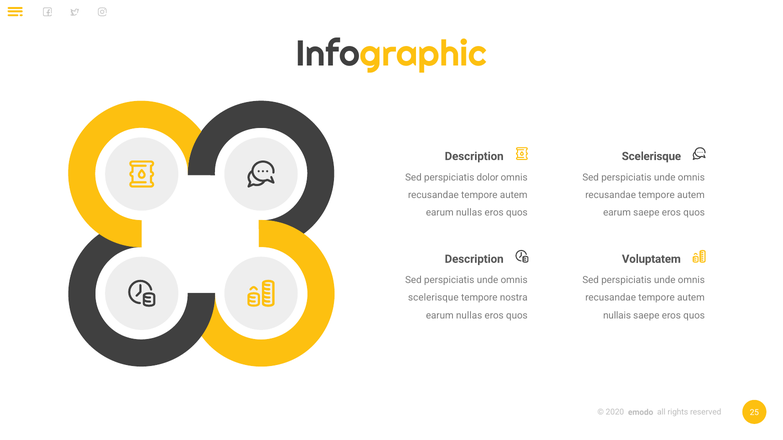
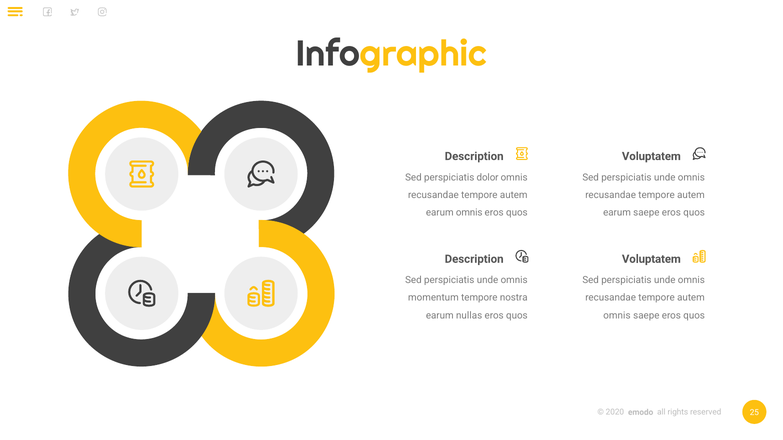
Scelerisque: Scelerisque -> Voluptatem (651, 156)
nullas: nullas -> omnis (469, 213)
scelerisque: scelerisque -> momentum (433, 298)
nullais: nullais -> omnis (617, 316)
